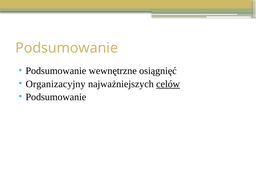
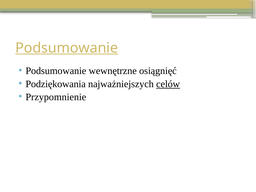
Podsumowanie underline: none -> present (67, 48)
Organizacyjny: Organizacyjny -> Podziękowania (56, 84)
Podsumowanie: Podsumowanie -> Przypomnienie (56, 97)
